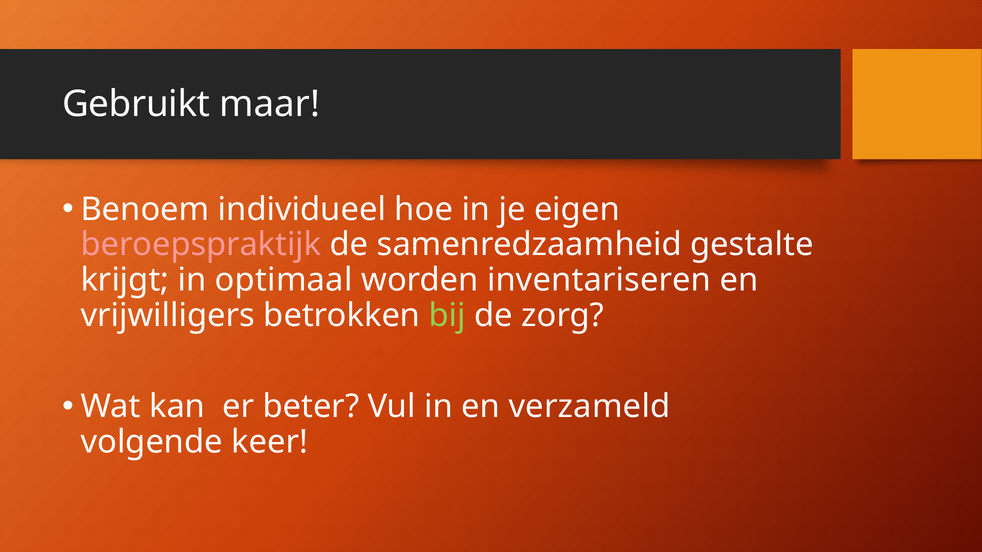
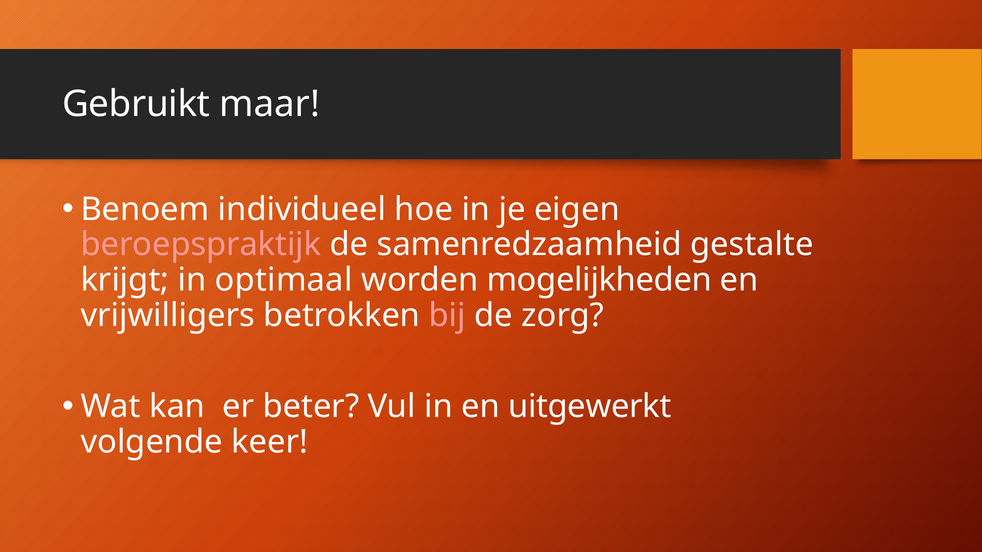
inventariseren: inventariseren -> mogelijkheden (599, 280)
bij colour: light green -> pink (447, 316)
verzameld: verzameld -> uitgewerkt (590, 407)
